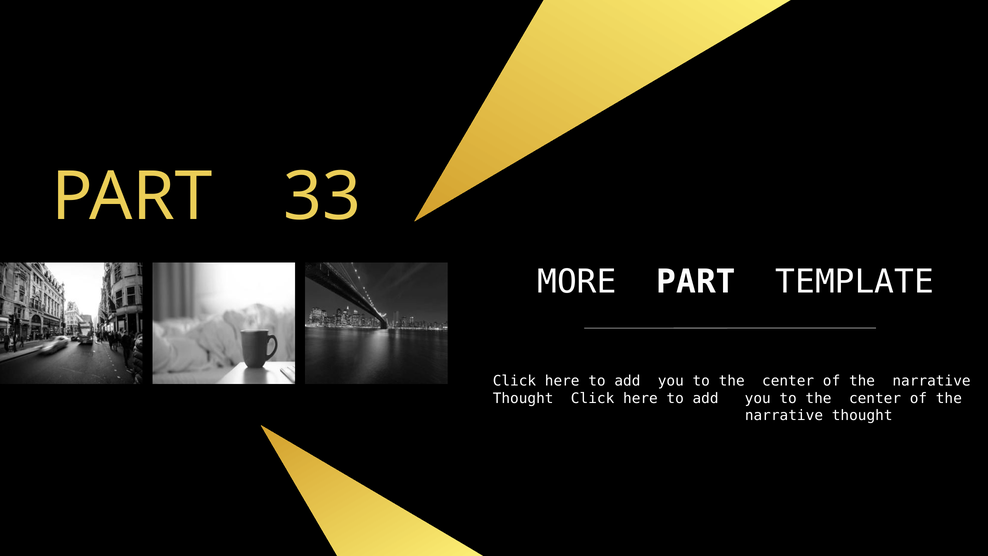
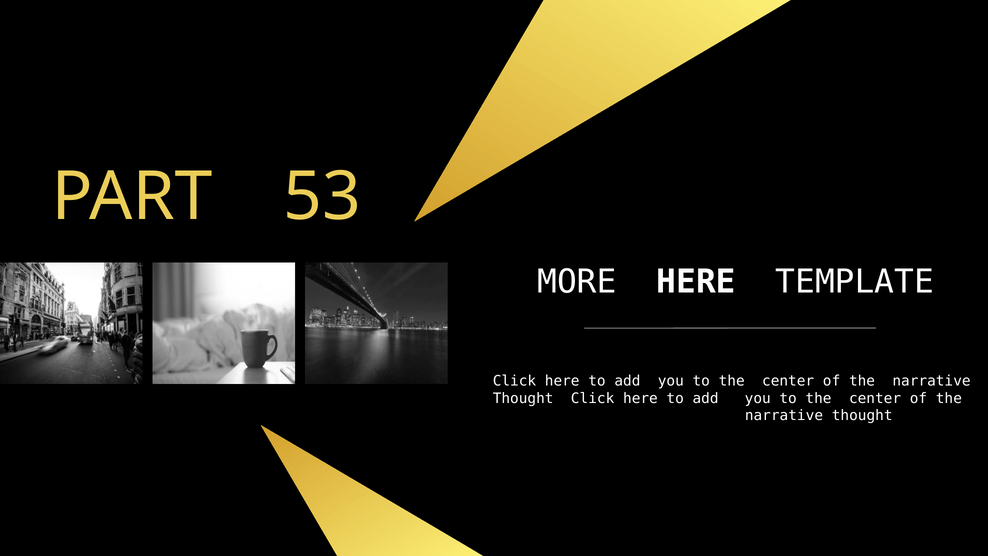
33: 33 -> 53 (322, 197)
MORE PART: PART -> HERE (696, 282)
